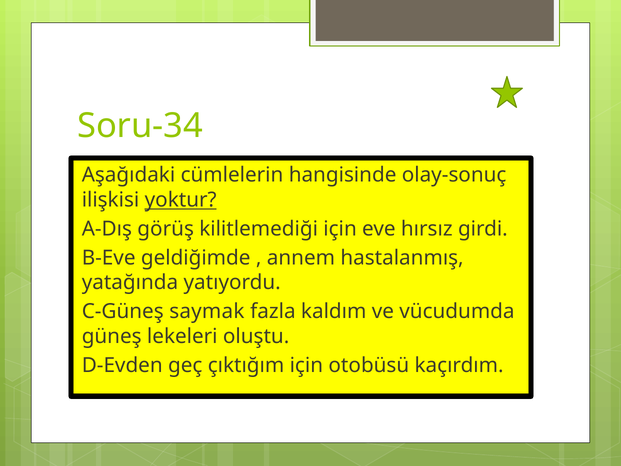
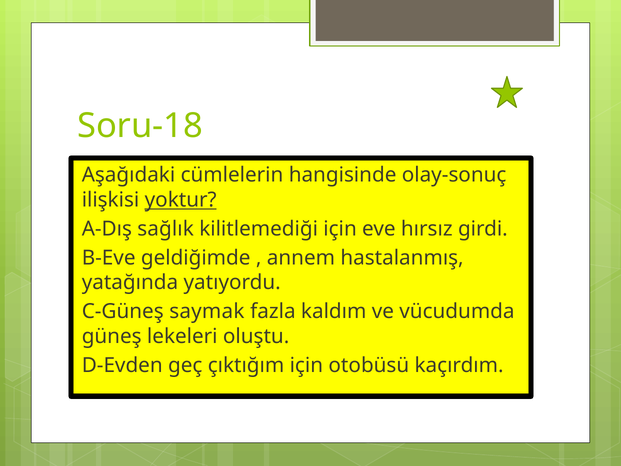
Soru-34: Soru-34 -> Soru-18 (140, 126)
görüş: görüş -> sağlık (166, 229)
